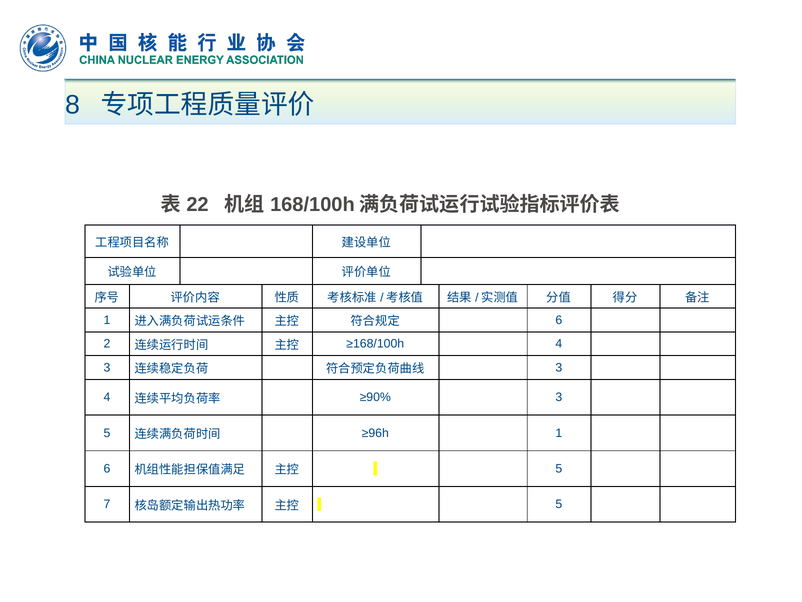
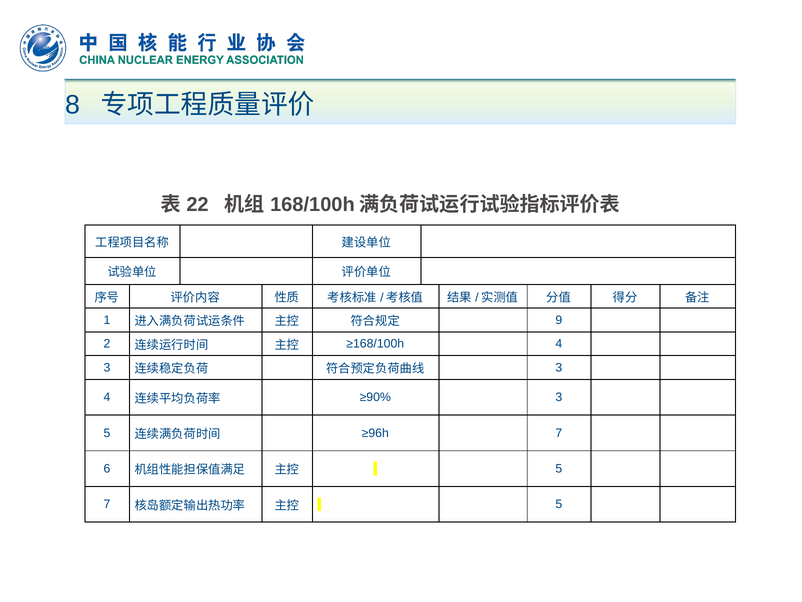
6: 6 -> 9 (559, 320)
≥96h 1: 1 -> 7 (559, 433)
